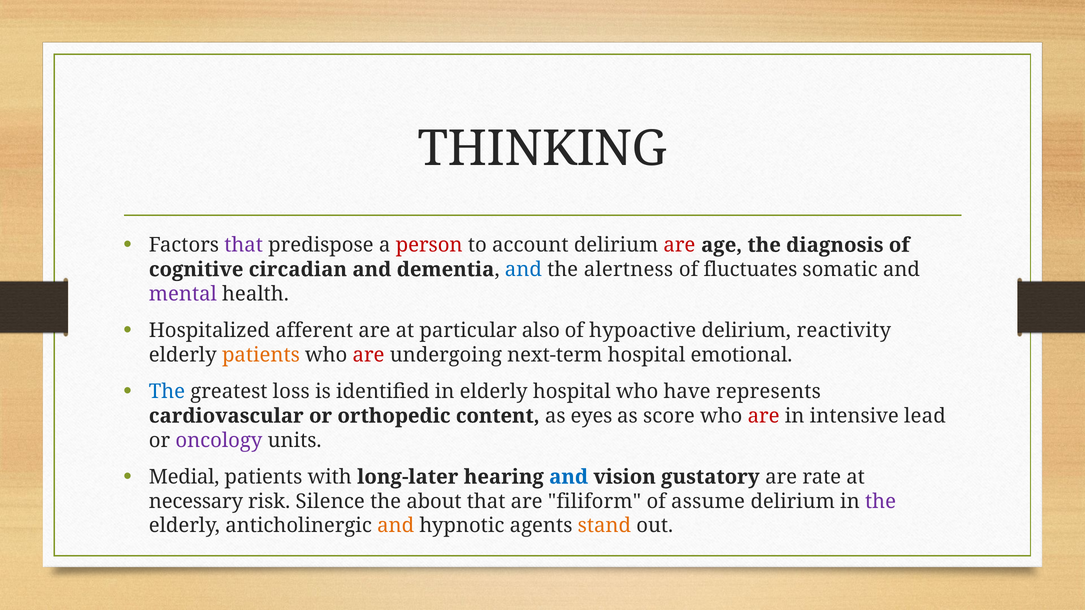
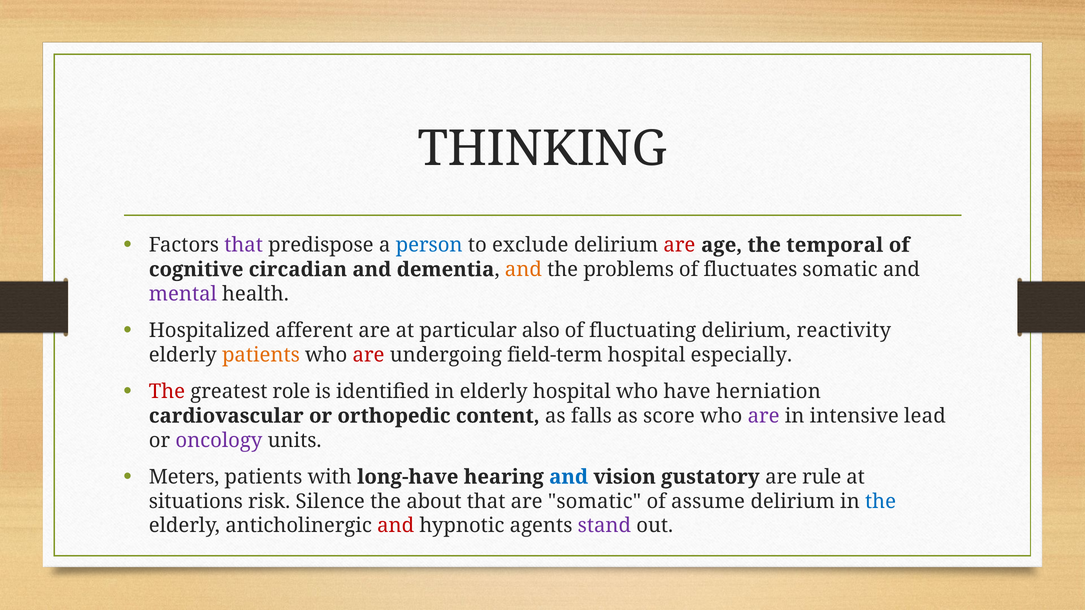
person colour: red -> blue (429, 245)
account: account -> exclude (530, 245)
diagnosis: diagnosis -> temporal (835, 245)
and colour: blue -> orange (523, 270)
alertness: alertness -> problems (629, 270)
hypoactive: hypoactive -> fluctuating (643, 331)
next-term: next-term -> field-term (555, 355)
emotional: emotional -> especially (741, 355)
The colour: blue -> red (167, 392)
loss: loss -> role (291, 392)
represents: represents -> herniation (769, 392)
eyes: eyes -> falls (591, 416)
are colour: red -> purple (764, 416)
Medial: Medial -> Meters (184, 477)
long-later: long-later -> long-have (408, 477)
rate: rate -> rule (822, 477)
necessary: necessary -> situations (196, 502)
are filiform: filiform -> somatic (595, 502)
the colour: purple -> blue (881, 502)
and colour: orange -> red (396, 526)
stand colour: orange -> purple (604, 526)
